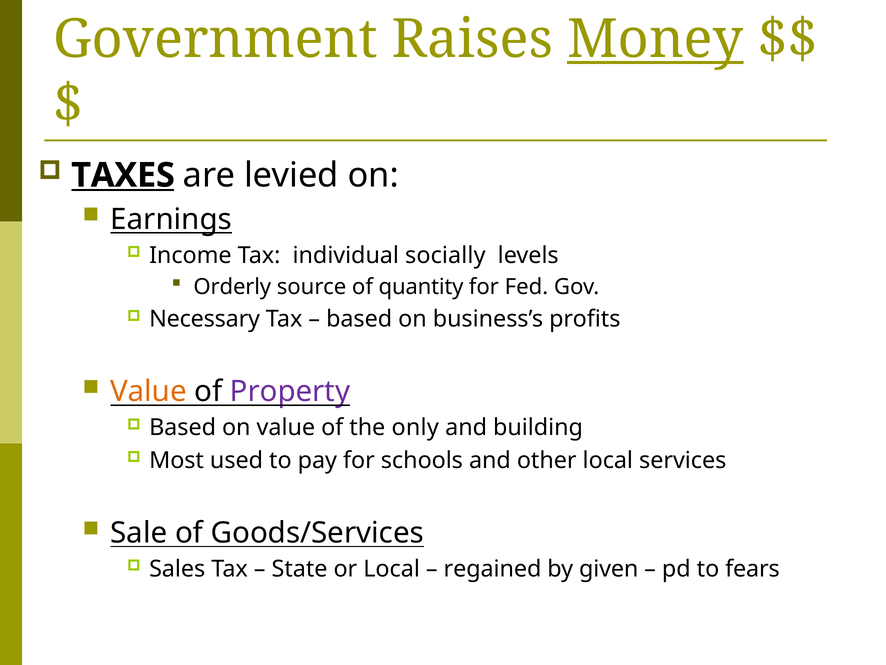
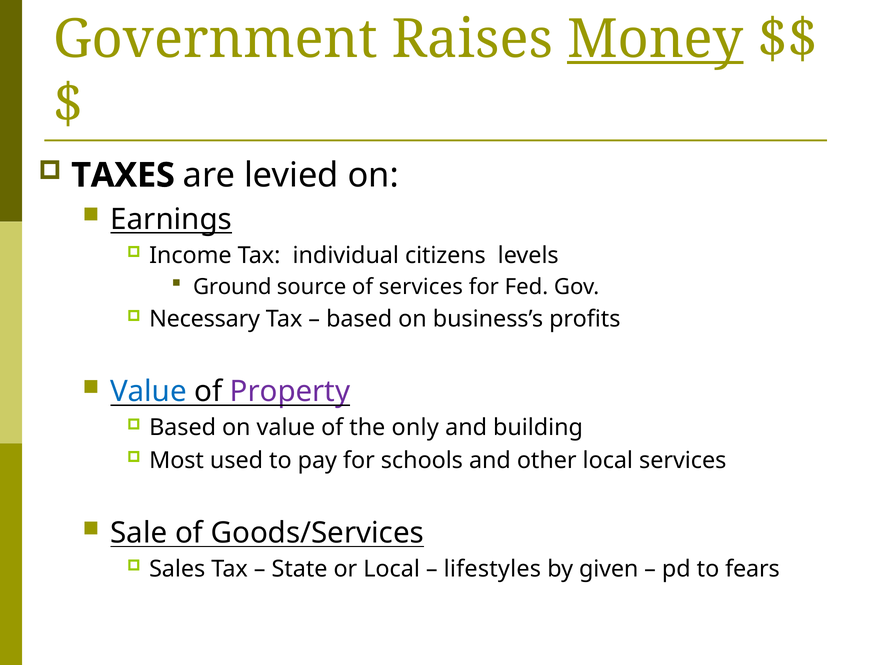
TAXES underline: present -> none (123, 175)
socially: socially -> citizens (445, 255)
Orderly: Orderly -> Ground (232, 287)
of quantity: quantity -> services (421, 287)
Value colour: orange -> blue (149, 391)
regained: regained -> lifestyles (492, 569)
